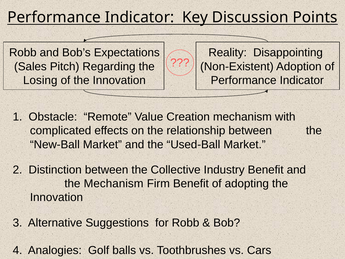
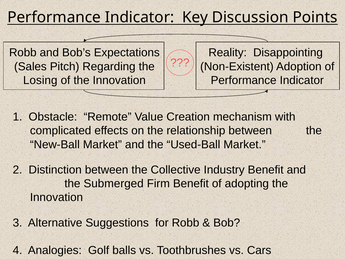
the Mechanism: Mechanism -> Submerged (114, 183)
